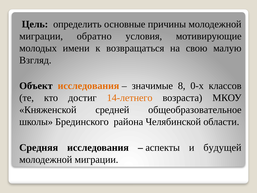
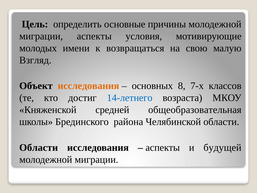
миграции обратно: обратно -> аспекты (94, 36)
значимые: значимые -> основных (152, 86)
0-х: 0-х -> 7-х (197, 86)
14-летнего colour: orange -> blue (130, 98)
общеобразовательное: общеобразовательное -> общеобразовательная (195, 110)
Средняя: Средняя -> Области (39, 147)
